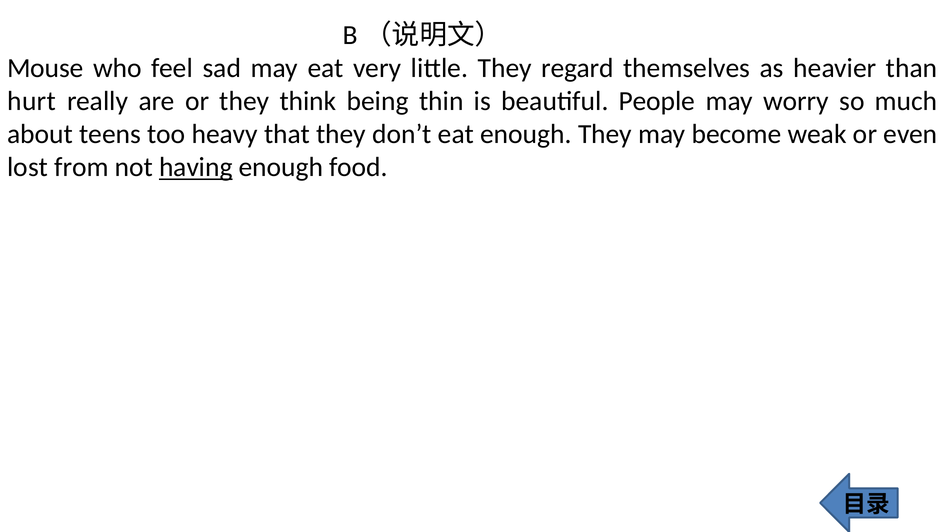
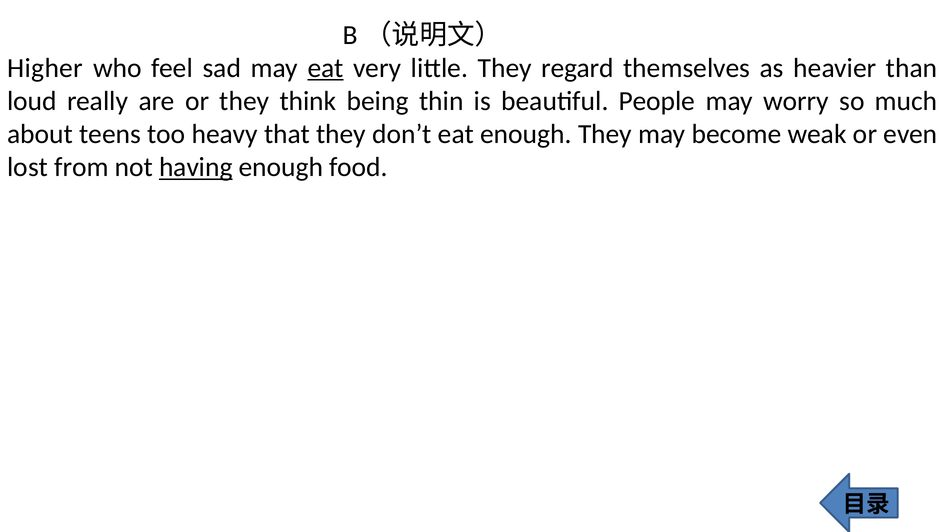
Mouse: Mouse -> Higher (45, 68)
eat underline: none -> present (326, 68)
hurt: hurt -> loud (32, 101)
